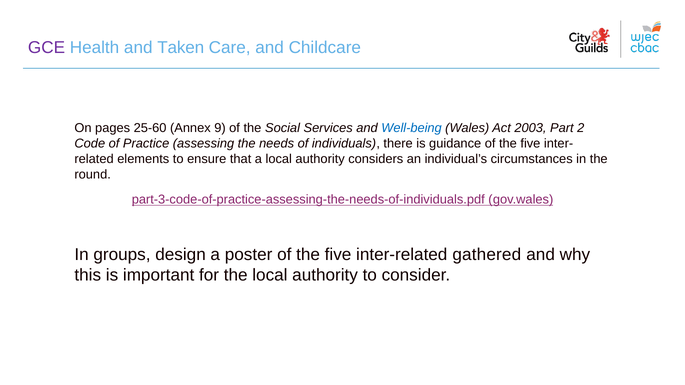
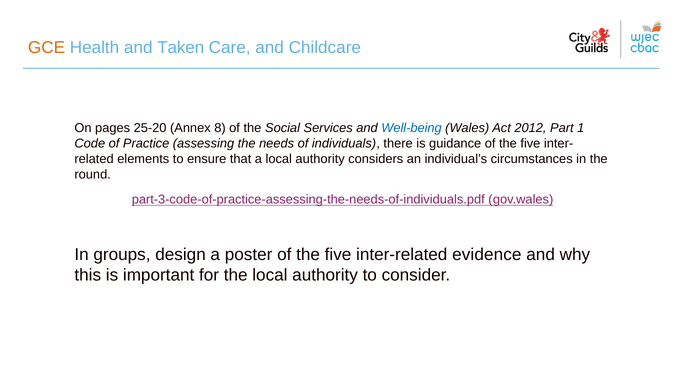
GCE colour: purple -> orange (47, 48)
25-60: 25-60 -> 25-20 (150, 128)
9: 9 -> 8 (220, 128)
2003: 2003 -> 2012 (530, 128)
2: 2 -> 1 (581, 128)
gathered: gathered -> evidence (487, 255)
